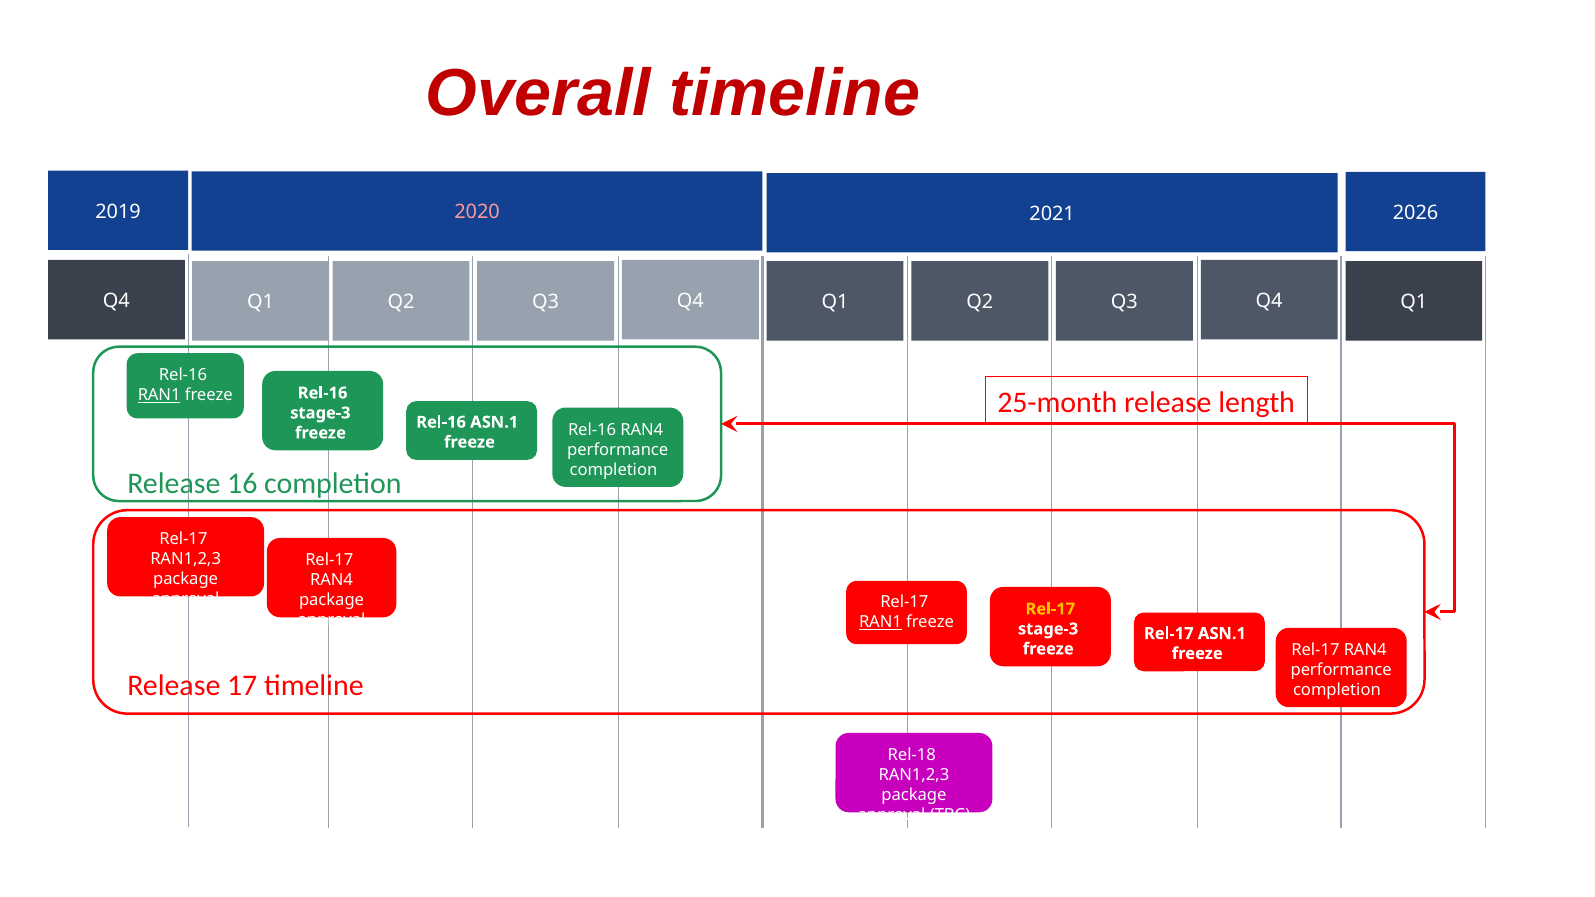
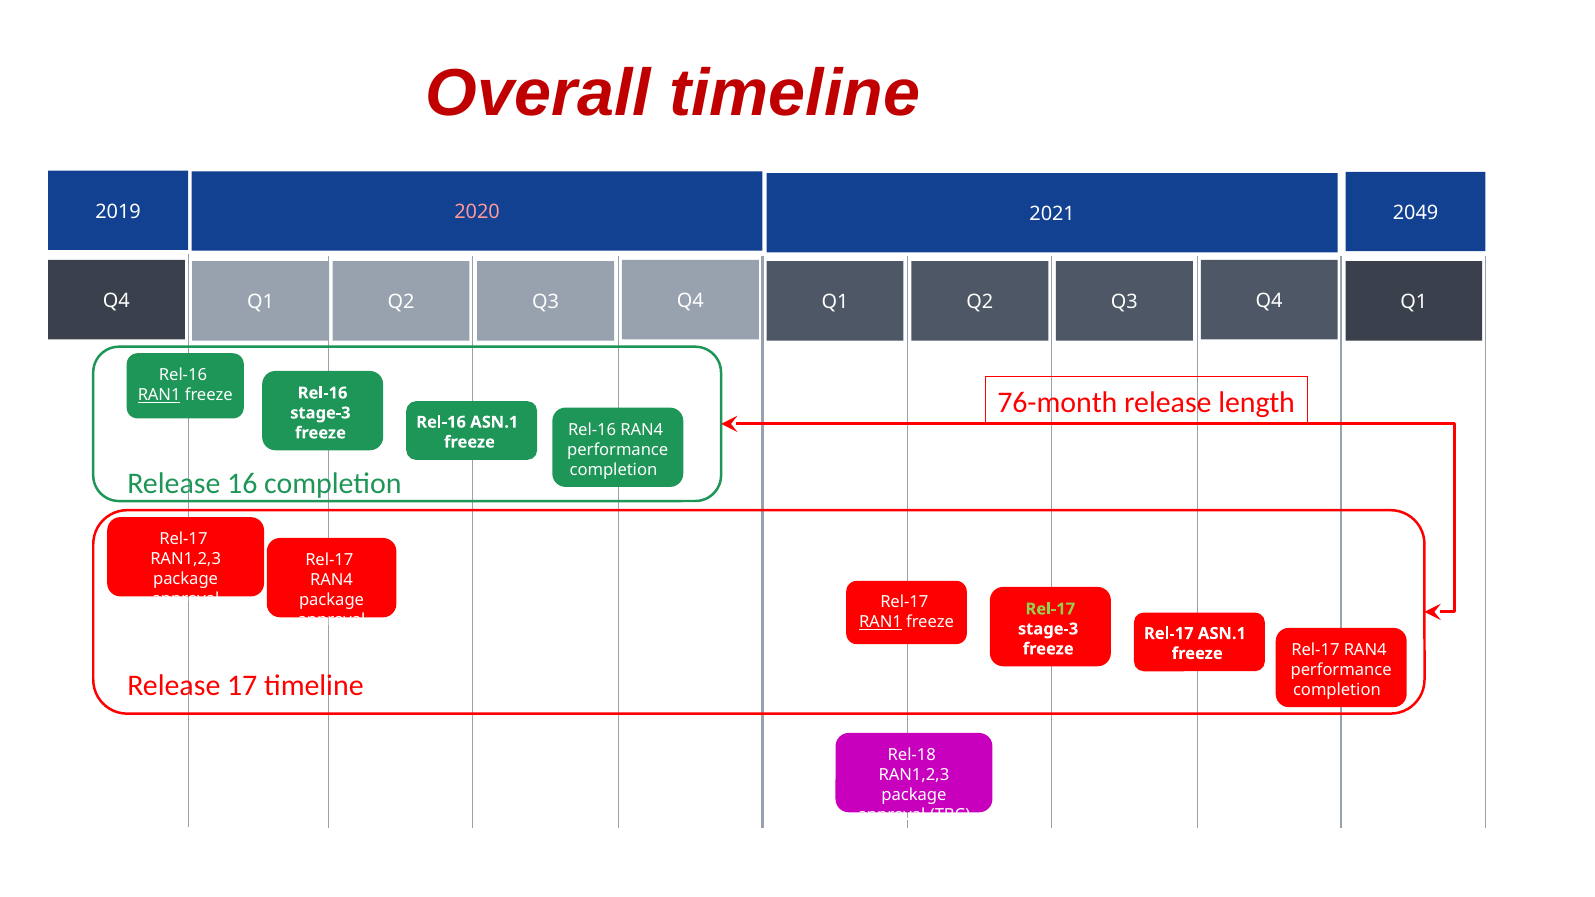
2026: 2026 -> 2049 (1416, 213)
25-month: 25-month -> 76-month (1057, 402)
Rel-17 colour: yellow -> light green (1050, 609)
